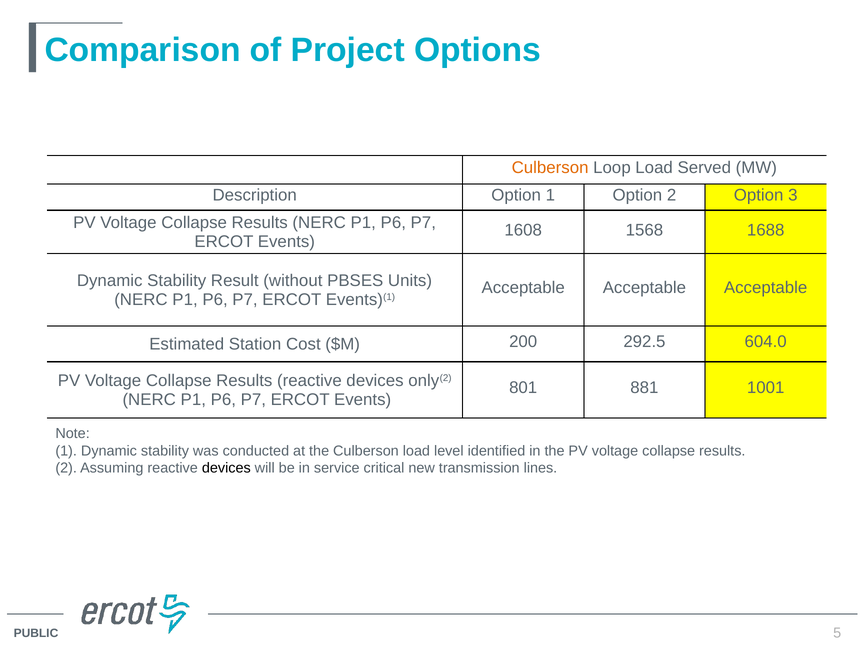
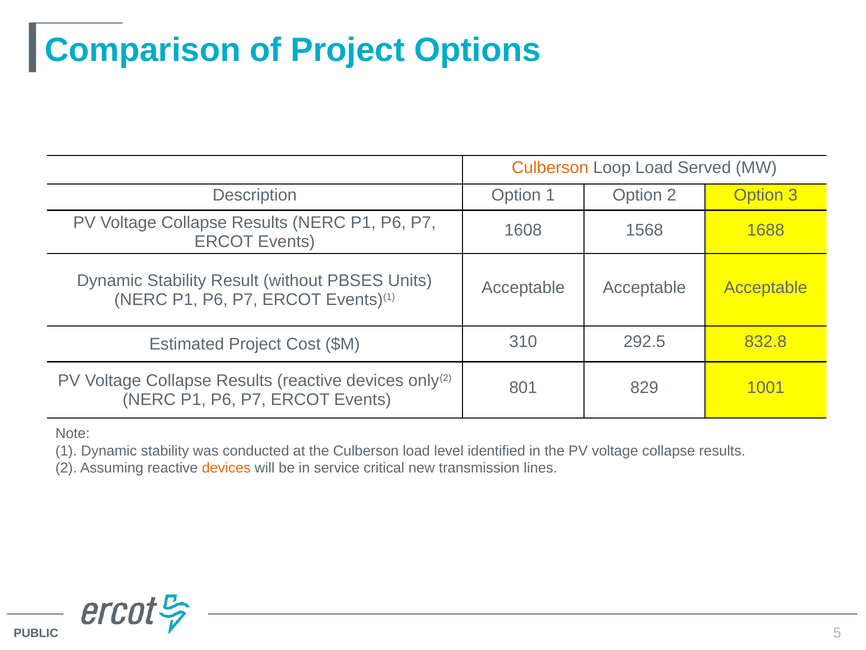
Estimated Station: Station -> Project (255, 344)
200: 200 -> 310 (523, 342)
604.0: 604.0 -> 832.8 (766, 342)
881: 881 -> 829 (644, 387)
devices colour: black -> orange (226, 468)
